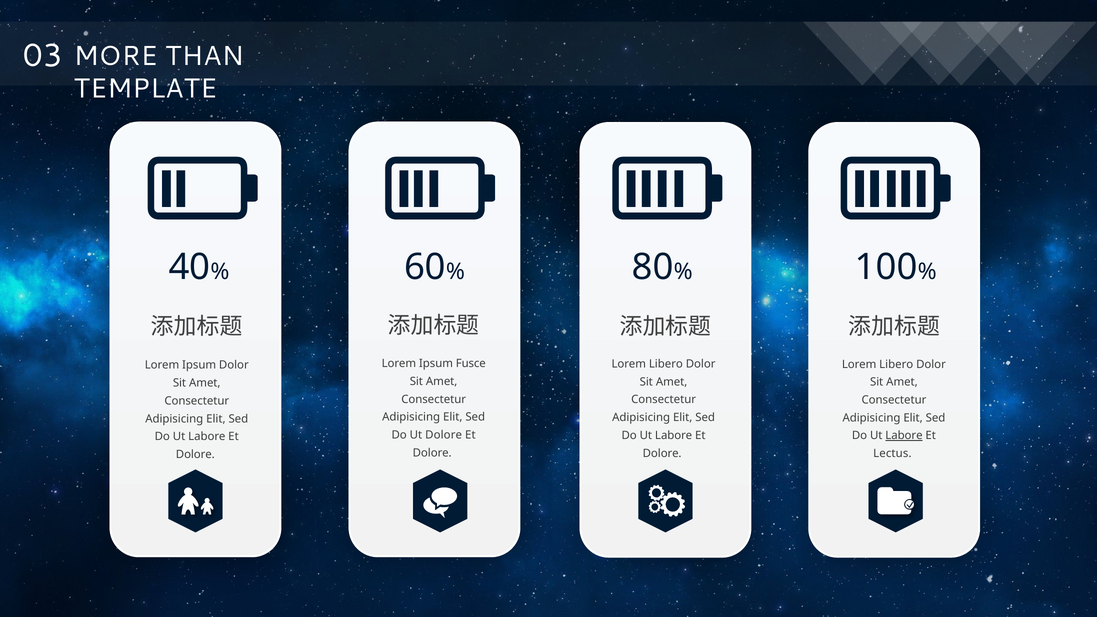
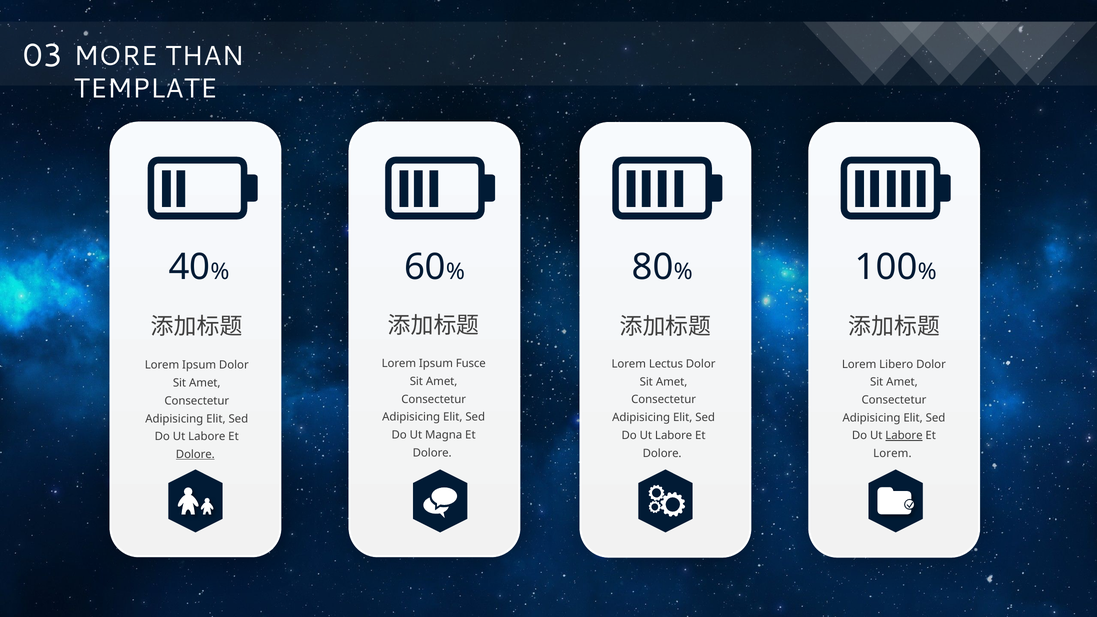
Libero: Libero -> Lectus (666, 364)
Ut Dolore: Dolore -> Magna (444, 435)
Lectus: Lectus -> Lorem (892, 454)
Dolore underline: none -> present (195, 454)
